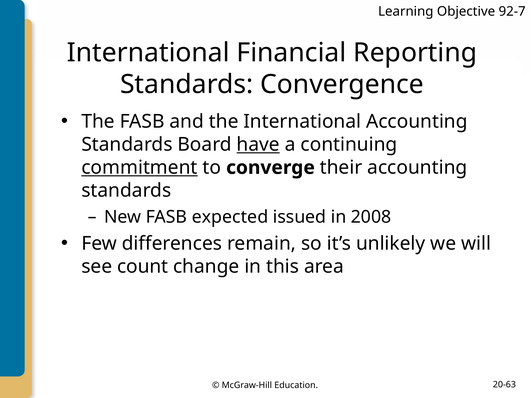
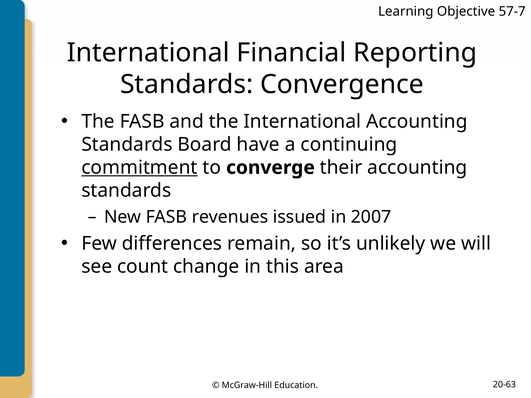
92-7: 92-7 -> 57-7 (512, 11)
have underline: present -> none (258, 145)
expected: expected -> revenues (230, 217)
2008: 2008 -> 2007 (371, 217)
